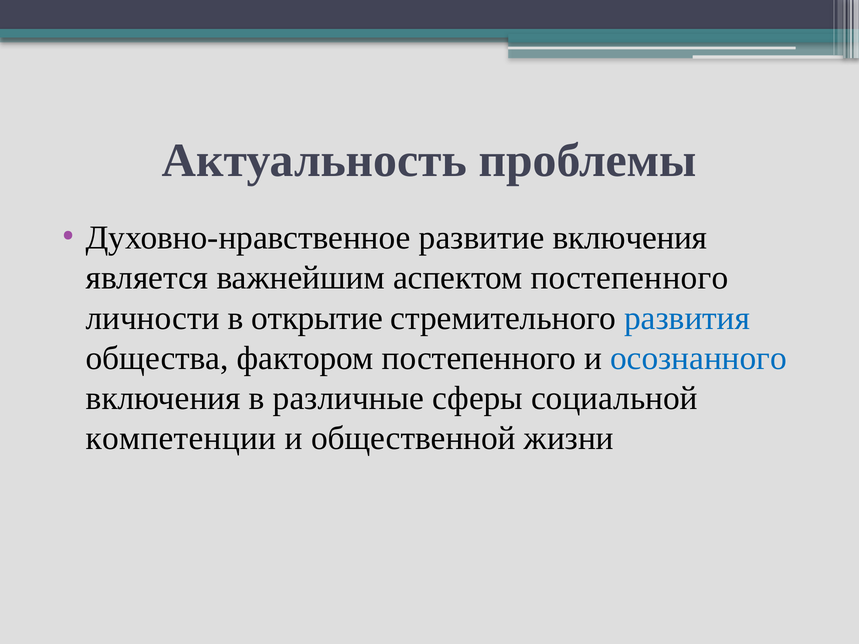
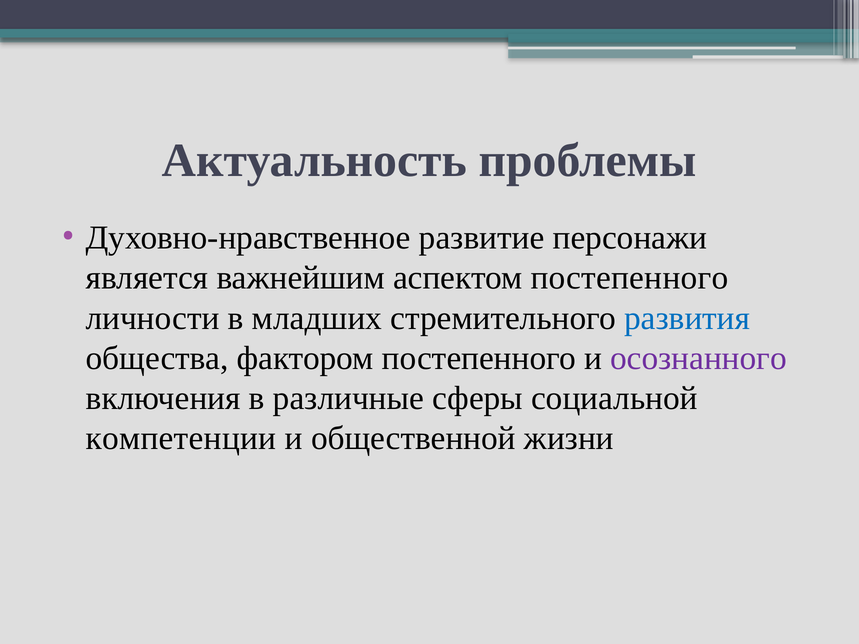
развитие включения: включения -> персонажи (630, 238)
открытие: открытие -> младших (317, 318)
осознанного colour: blue -> purple (699, 358)
